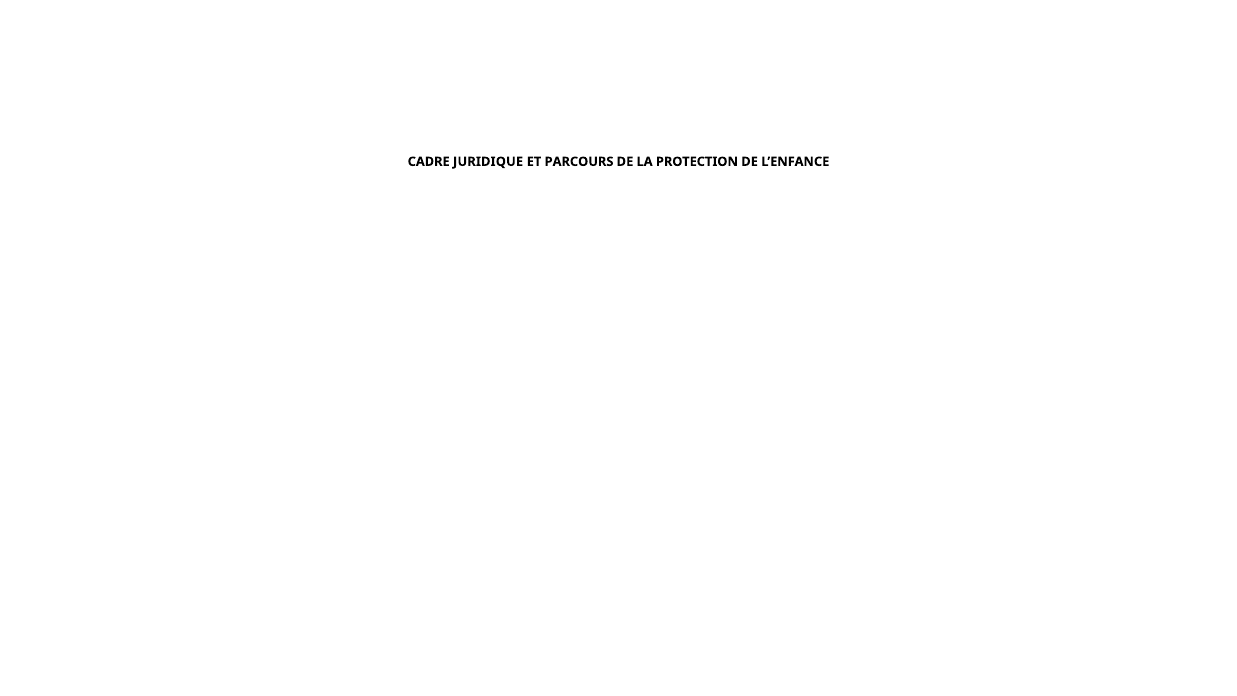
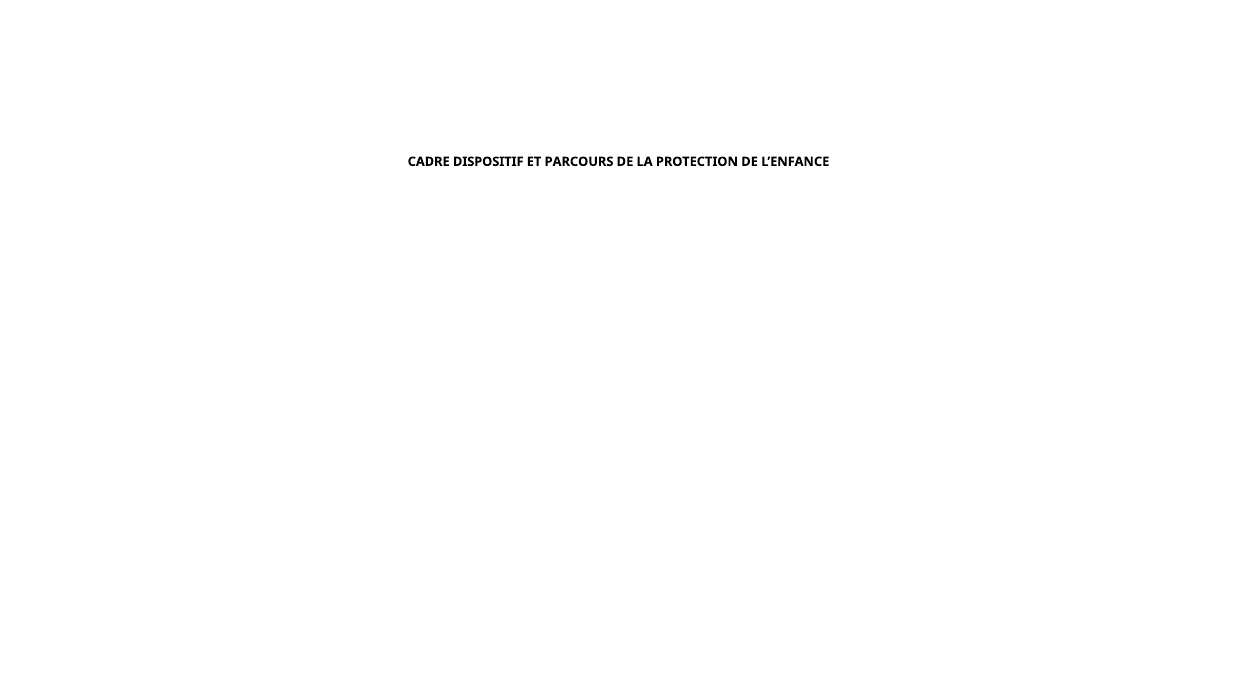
JURIDIQUE: JURIDIQUE -> DISPOSITIF (488, 162)
